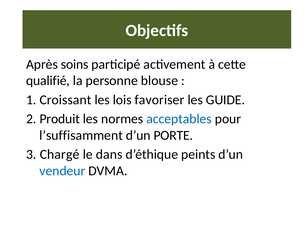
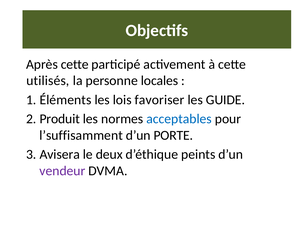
Après soins: soins -> cette (75, 64)
qualifié: qualifié -> utilisés (48, 81)
blouse: blouse -> locales (160, 81)
Croissant: Croissant -> Éléments (65, 100)
Chargé: Chargé -> Avisera (60, 155)
dans: dans -> deux (109, 155)
vendeur colour: blue -> purple (62, 171)
